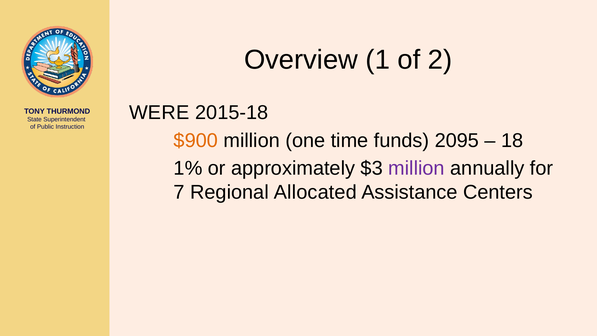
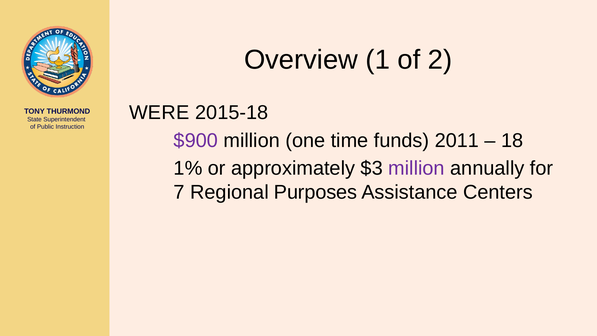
$900 colour: orange -> purple (196, 140)
2095: 2095 -> 2011 (457, 140)
Allocated: Allocated -> Purposes (315, 192)
